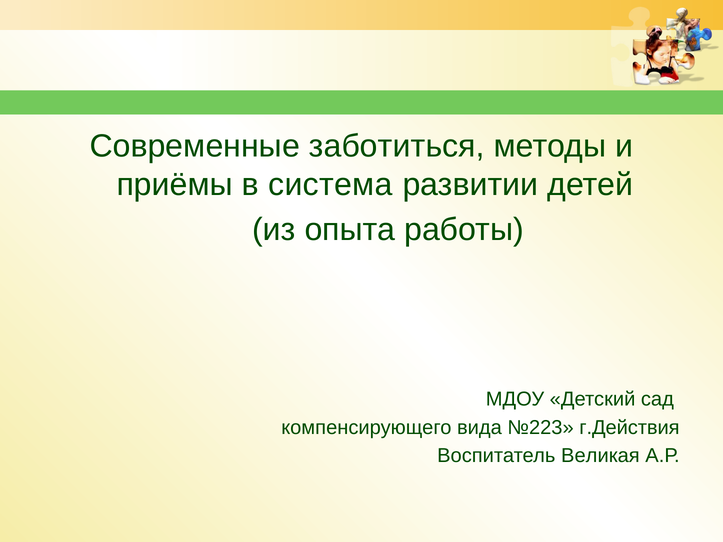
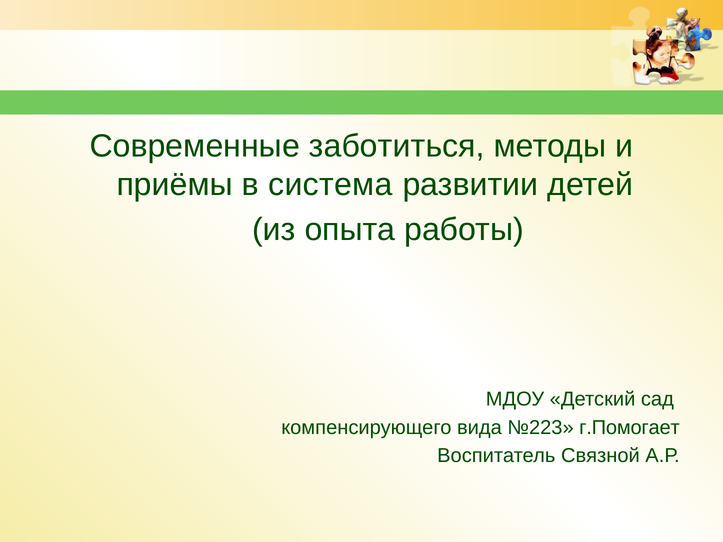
г.Действия: г.Действия -> г.Помогает (629, 428)
Великая: Великая -> Связной (600, 456)
